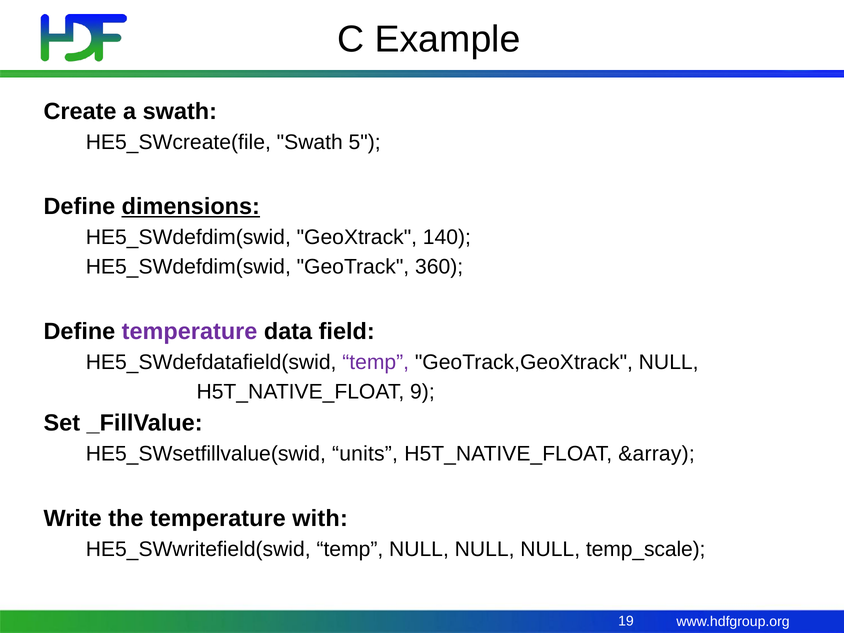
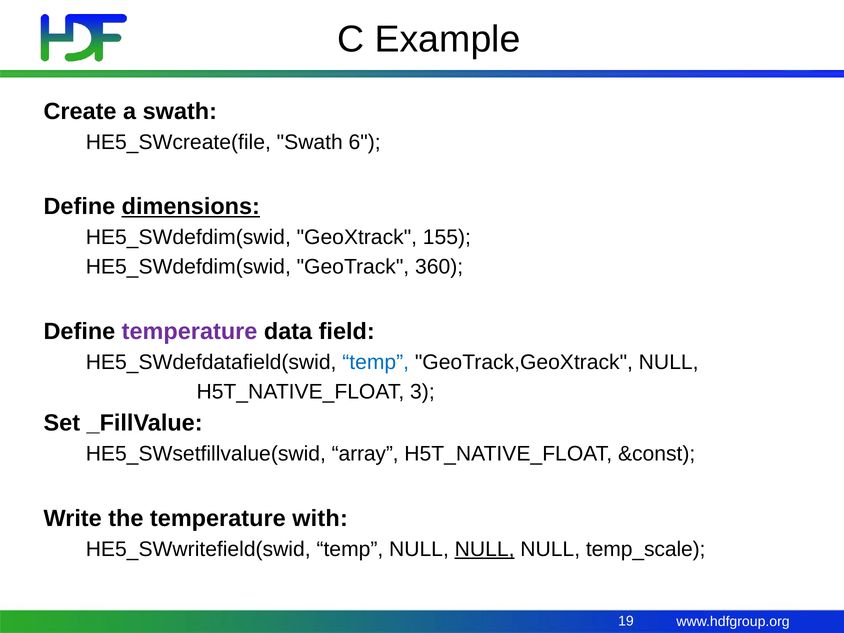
5: 5 -> 6 (365, 142)
140: 140 -> 155 (447, 237)
temp colour: purple -> blue (376, 362)
9: 9 -> 3 (422, 392)
units: units -> array (365, 454)
&array: &array -> &const (657, 454)
NULL underline: none -> present (485, 549)
